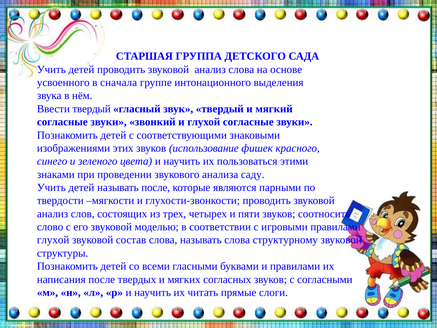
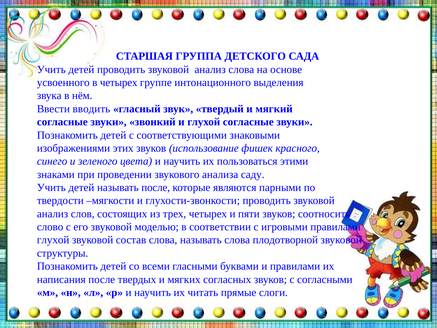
в сначала: сначала -> четырех (119, 83)
Ввести твердый: твердый -> вводить (91, 109)
структурному: структурному -> плодотворной (285, 240)
